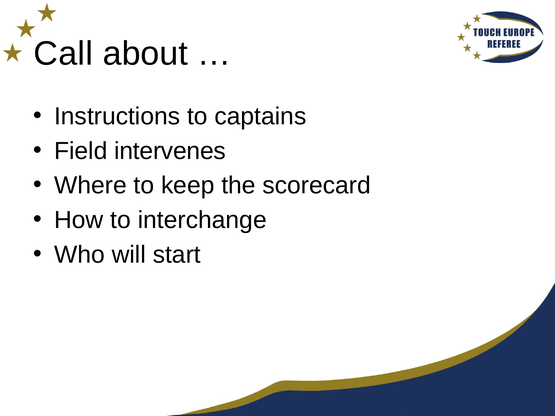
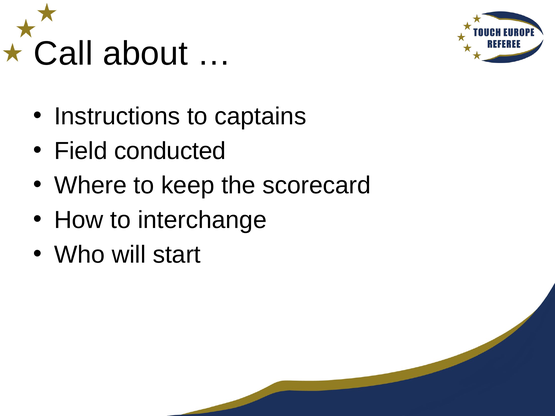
intervenes: intervenes -> conducted (170, 151)
